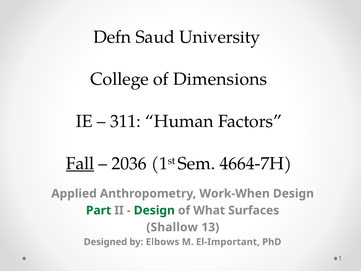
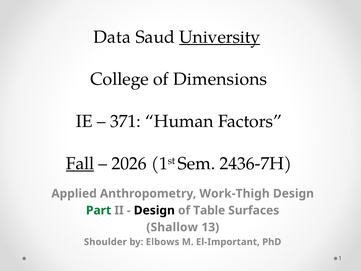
Defn: Defn -> Data (112, 37)
University underline: none -> present (220, 37)
311: 311 -> 371 (125, 121)
2036: 2036 -> 2026 (129, 163)
4664-7H: 4664-7H -> 2436-7H (256, 163)
Work-When: Work-When -> Work-Thigh (235, 193)
Design colour: green -> black (154, 210)
What: What -> Table (209, 210)
Designed: Designed -> Shoulder (105, 242)
